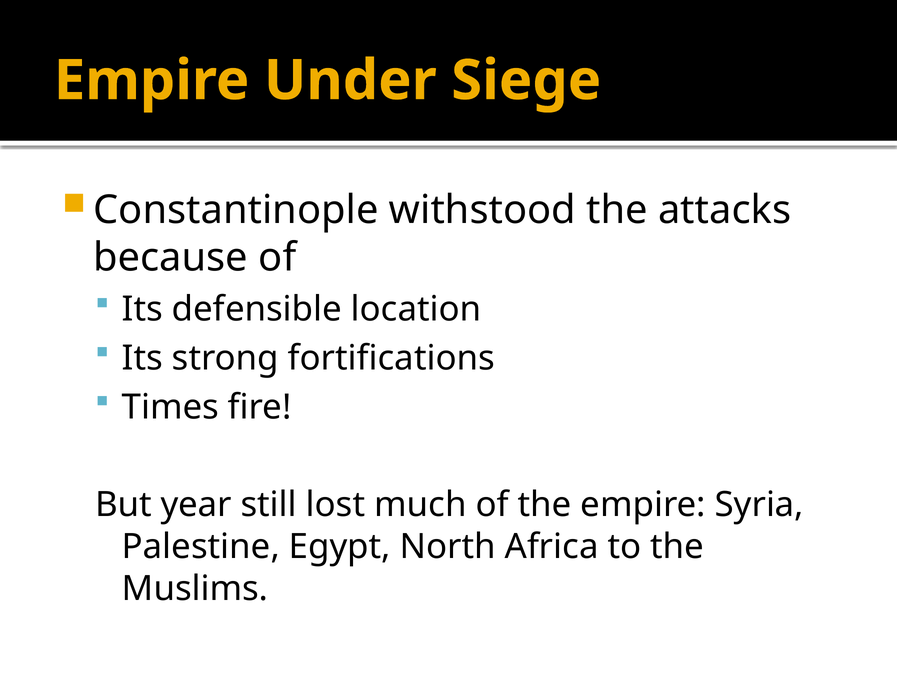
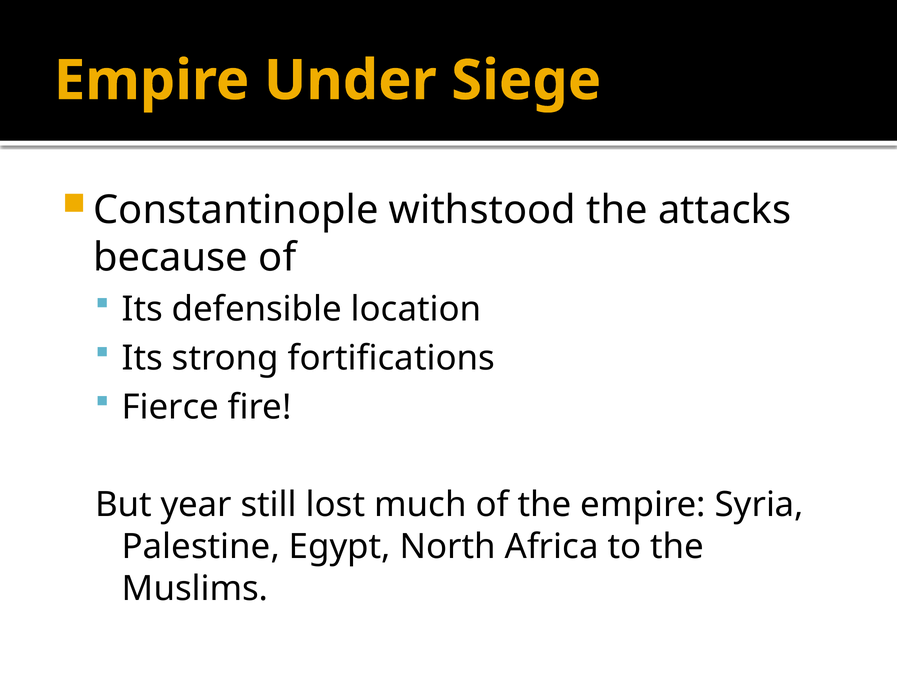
Times: Times -> Fierce (171, 407)
